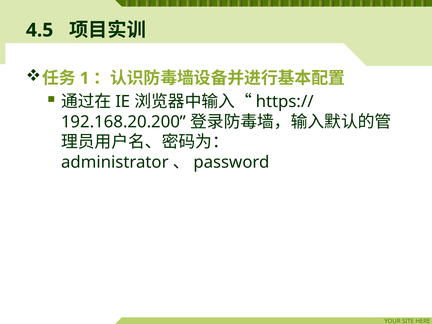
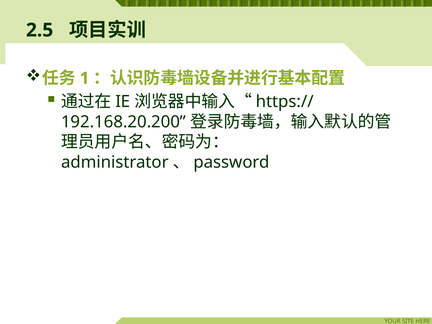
4.5: 4.5 -> 2.5 (40, 30)
